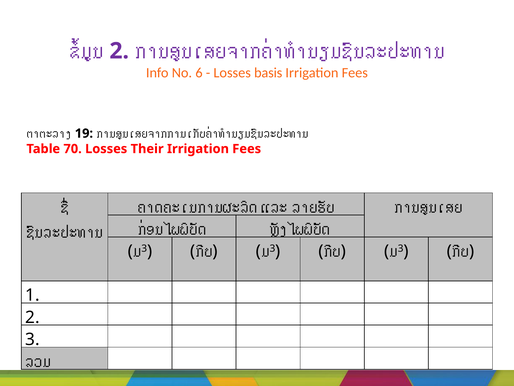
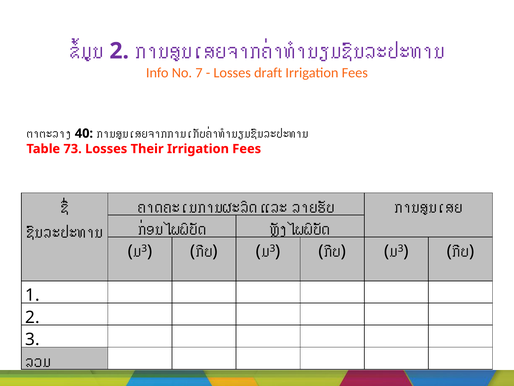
6: 6 -> 7 (199, 73)
basis: basis -> draft (268, 73)
19: 19 -> 40 (84, 133)
70: 70 -> 73 (73, 149)
